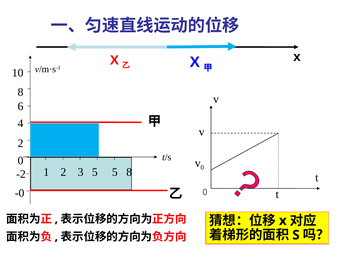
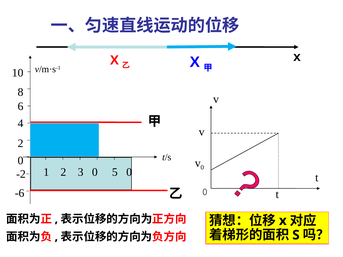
3 5: 5 -> 0 (95, 172)
5 8: 8 -> 0 (129, 172)
-0: -0 -> -6 (20, 193)
